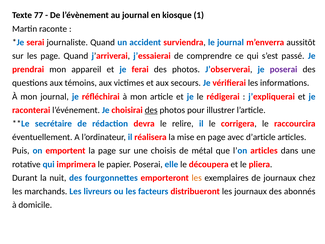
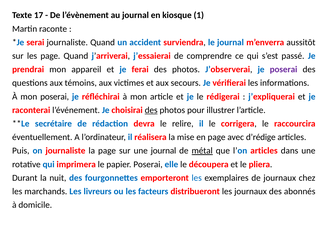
77: 77 -> 17 (39, 15)
mon journal: journal -> poserai (55, 96)
d’article: d’article -> d’rédige (261, 137)
on emportent: emportent -> journaliste (65, 151)
une choisis: choisis -> journal (163, 151)
métal underline: none -> present (202, 151)
les colour: orange -> blue (197, 178)
